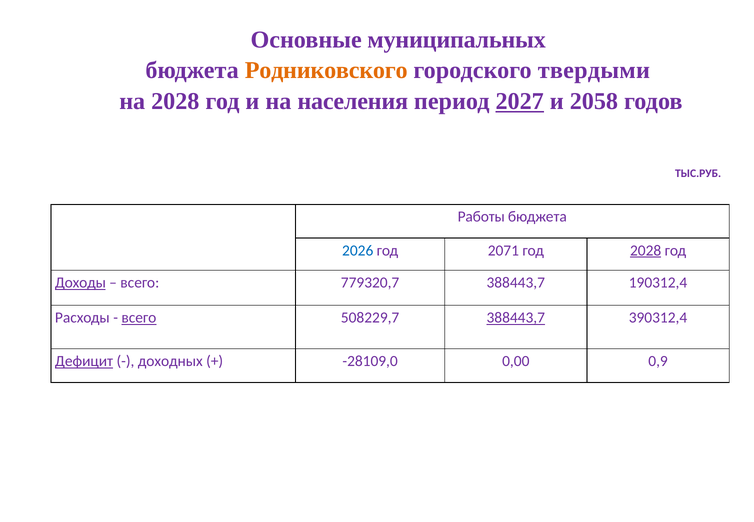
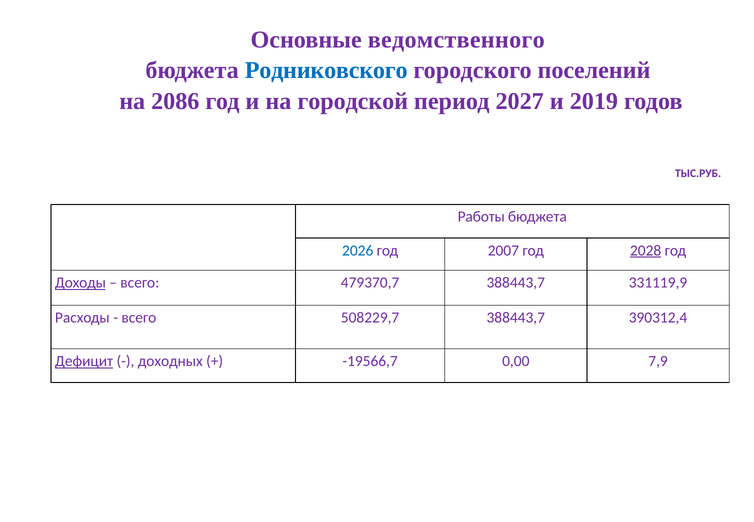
муниципальных: муниципальных -> ведомственного (456, 40)
Родниковского colour: orange -> blue (326, 70)
твердыми: твердыми -> поселений (594, 70)
на 2028: 2028 -> 2086 (175, 101)
населения: населения -> городской (353, 101)
2027 underline: present -> none (520, 101)
2058: 2058 -> 2019 (594, 101)
2071: 2071 -> 2007 (503, 250)
779320,7: 779320,7 -> 479370,7 (370, 283)
190312,4: 190312,4 -> 331119,9 (658, 283)
всего underline: present -> none (139, 318)
388443,7 underline: present -> none (516, 318)
-28109,0: -28109,0 -> -19566,7 (370, 361)
0,9: 0,9 -> 7,9 (658, 361)
